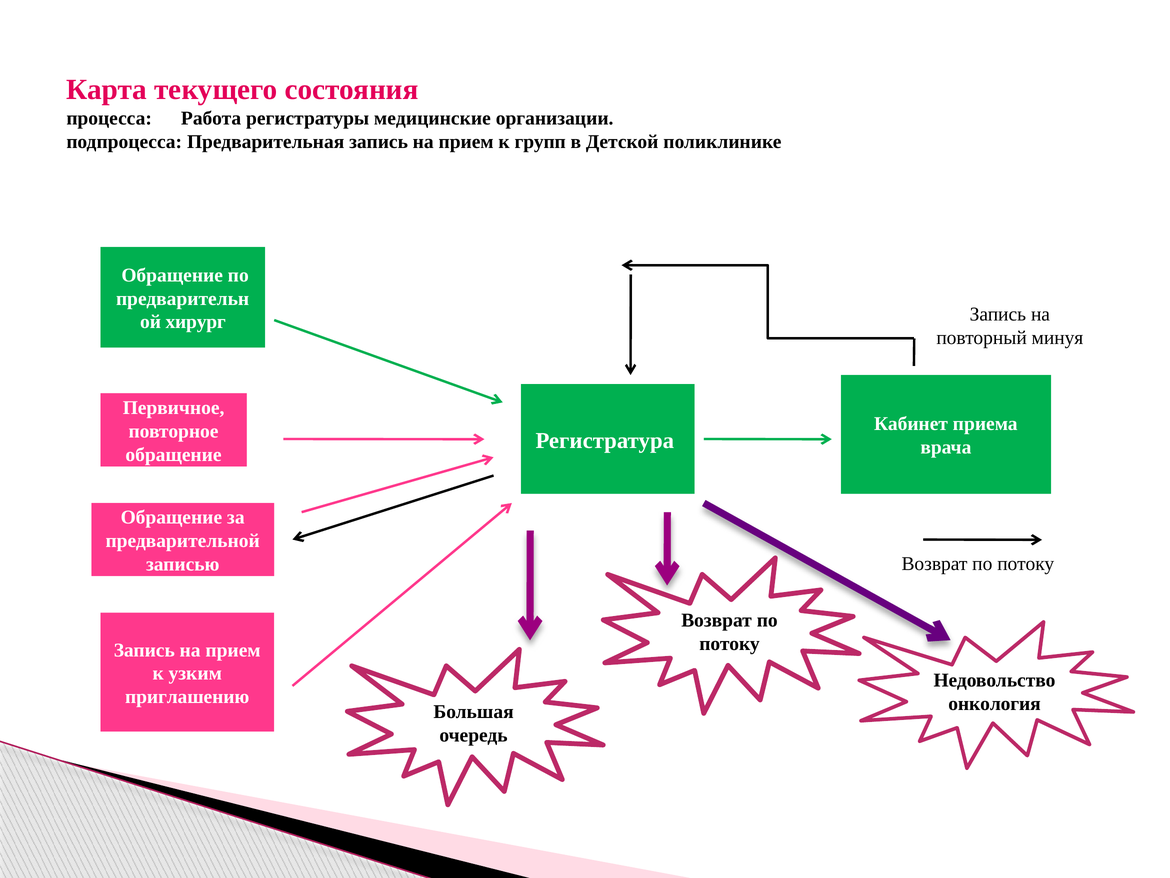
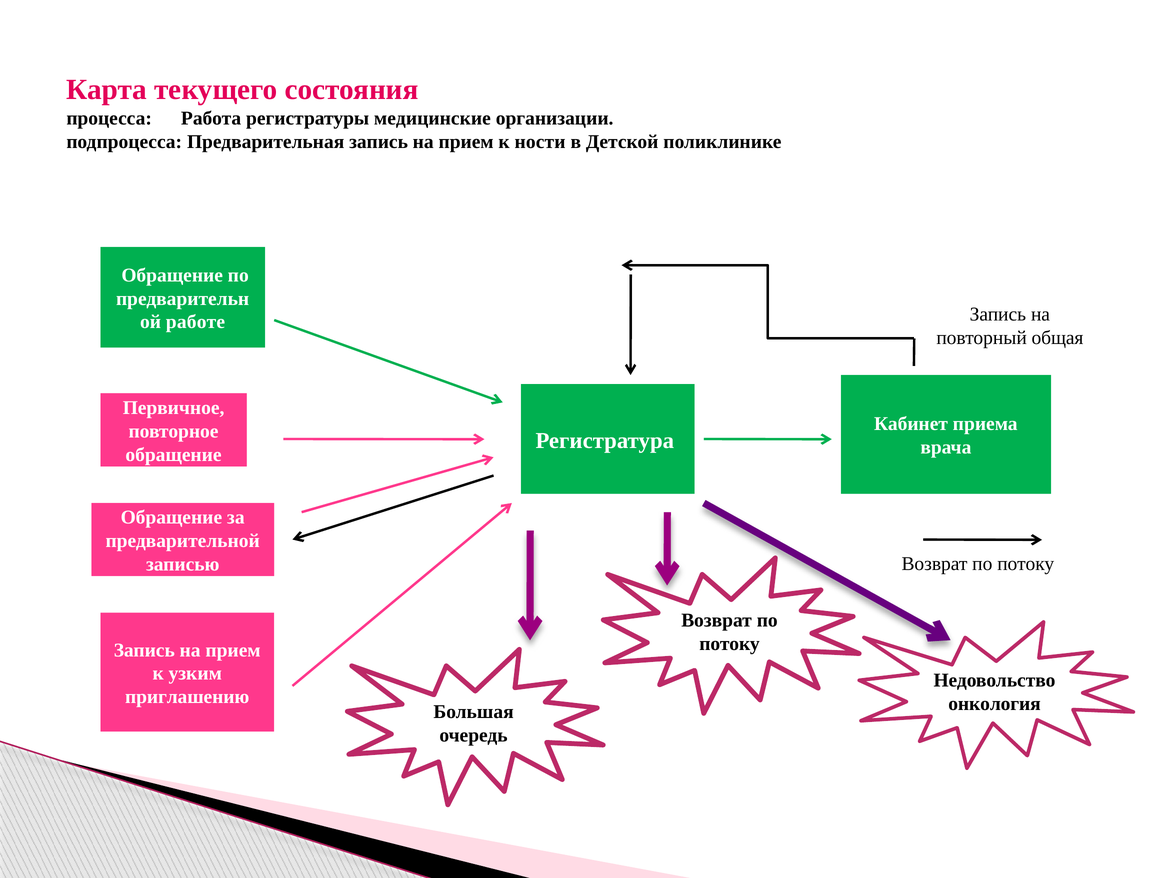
групп: групп -> ности (540, 142)
хирург: хирург -> работе (195, 322)
минуя: минуя -> общая (1057, 338)
